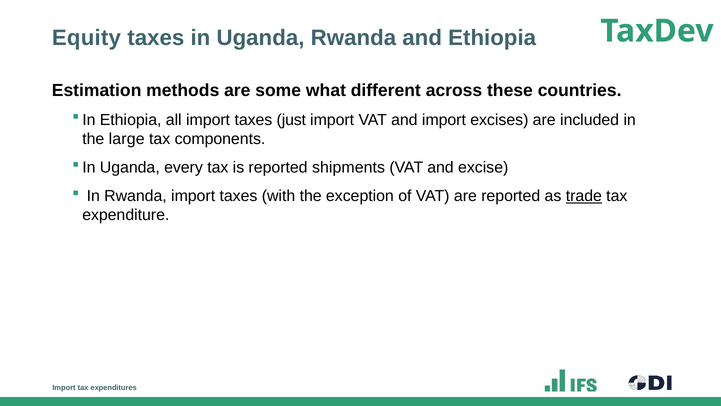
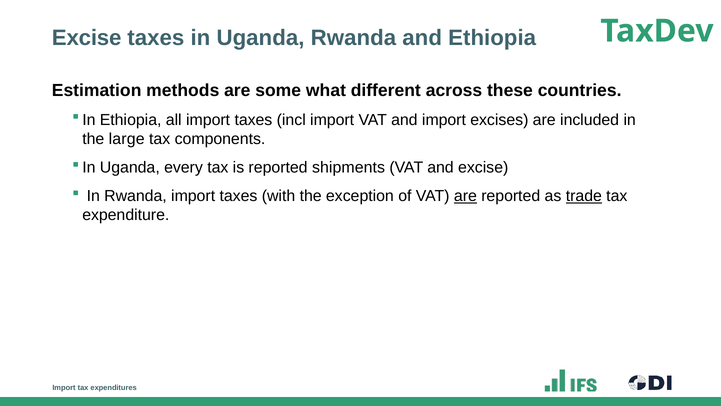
Equity: Equity -> Excise (87, 38)
just: just -> incl (291, 120)
are underline: none -> present (465, 196)
